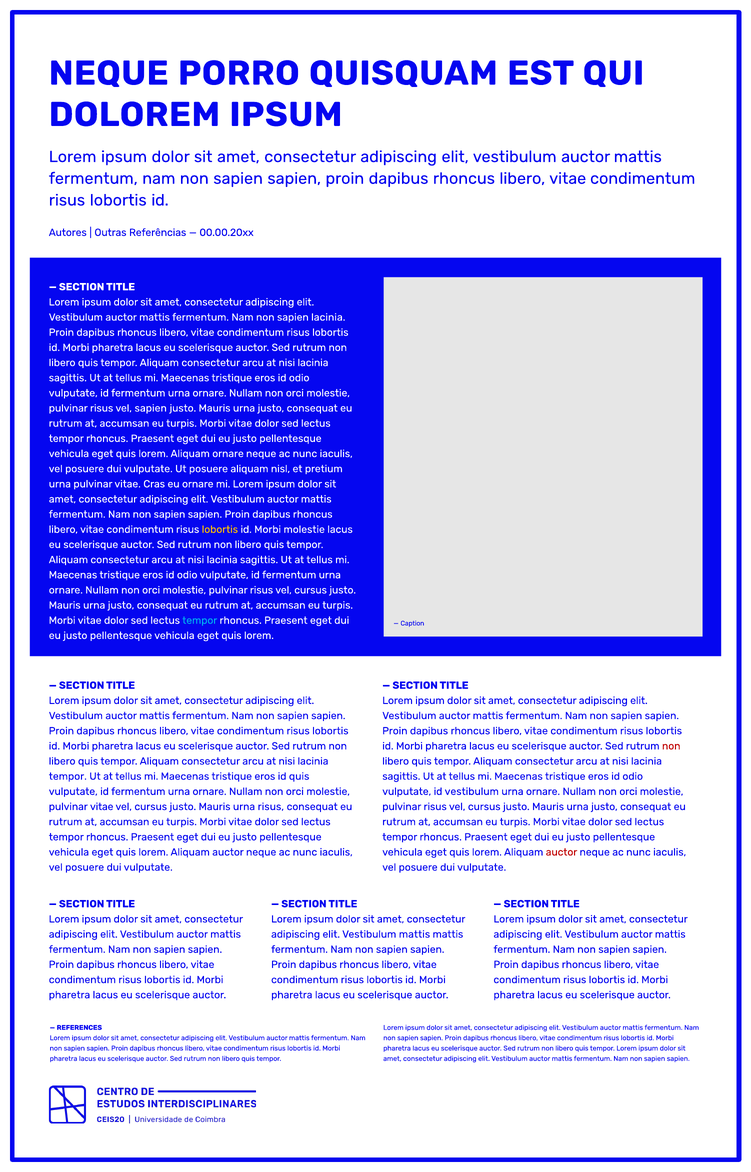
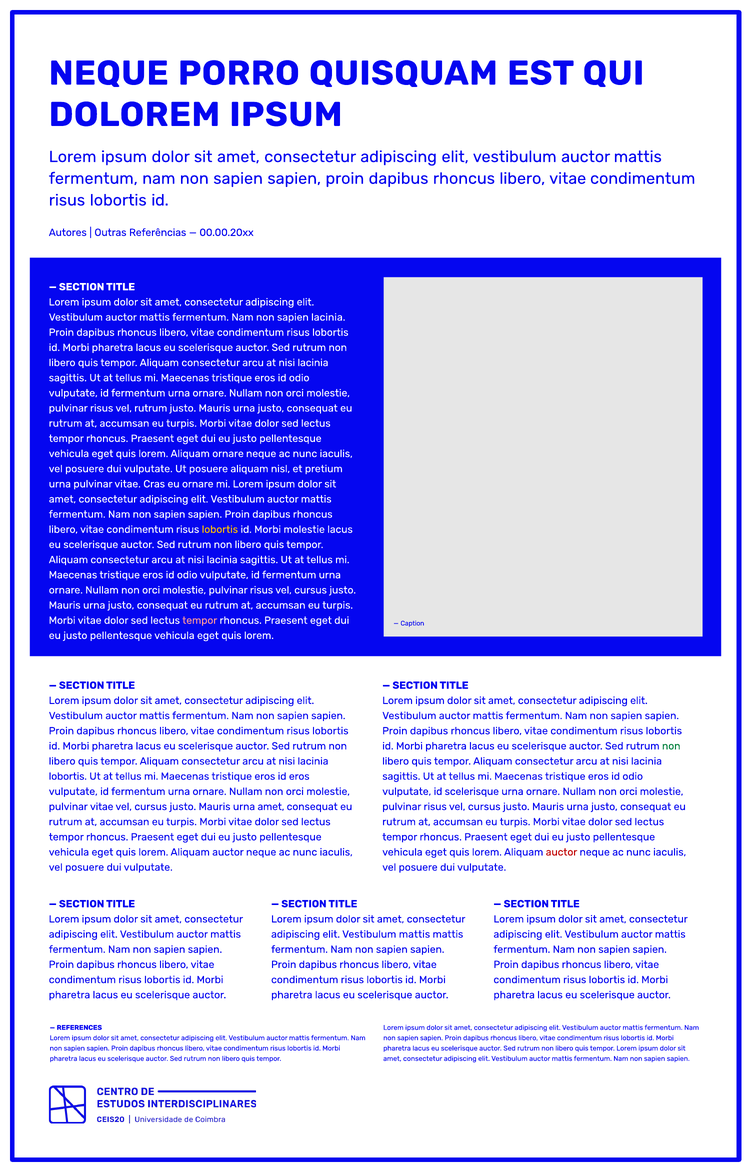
vel sapien: sapien -> rutrum (151, 408)
tempor colour: light blue -> pink (200, 620)
non colour: red -> green (671, 746)
tempor: tempor -> lobortis (68, 776)
id quis: quis -> eros (299, 776)
id vestibulum: vestibulum -> scelerisque (472, 791)
urna risus: risus -> amet (271, 807)
